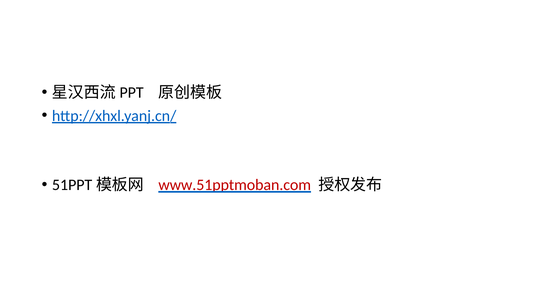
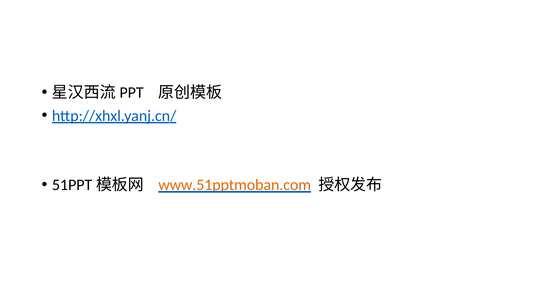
www.51pptmoban.com colour: red -> orange (235, 185)
